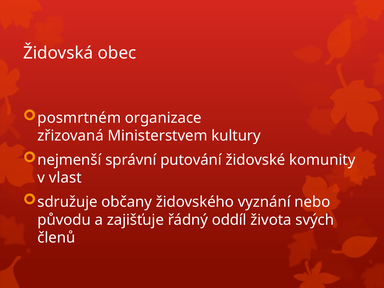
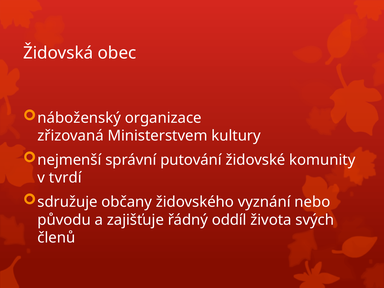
posmrtném: posmrtném -> náboženský (79, 118)
vlast: vlast -> tvrdí (65, 178)
